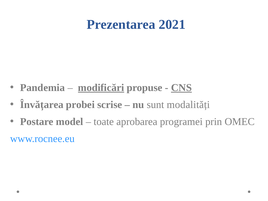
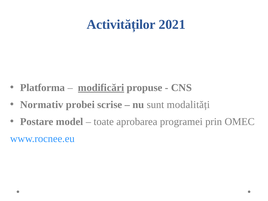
Prezentarea: Prezentarea -> Activităților (121, 25)
Pandemia: Pandemia -> Platforma (43, 88)
CNS underline: present -> none (181, 88)
Învățarea: Învățarea -> Normativ (42, 105)
